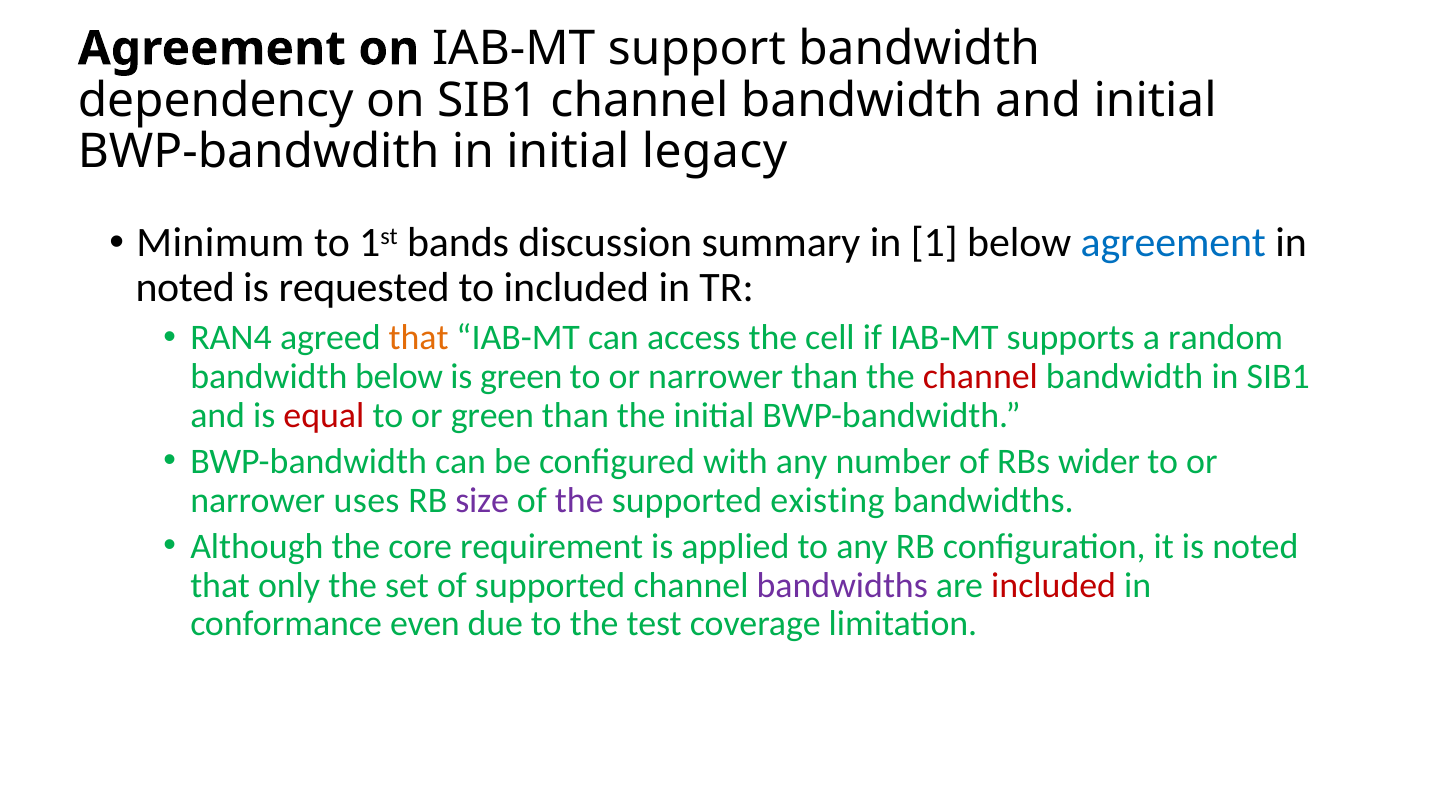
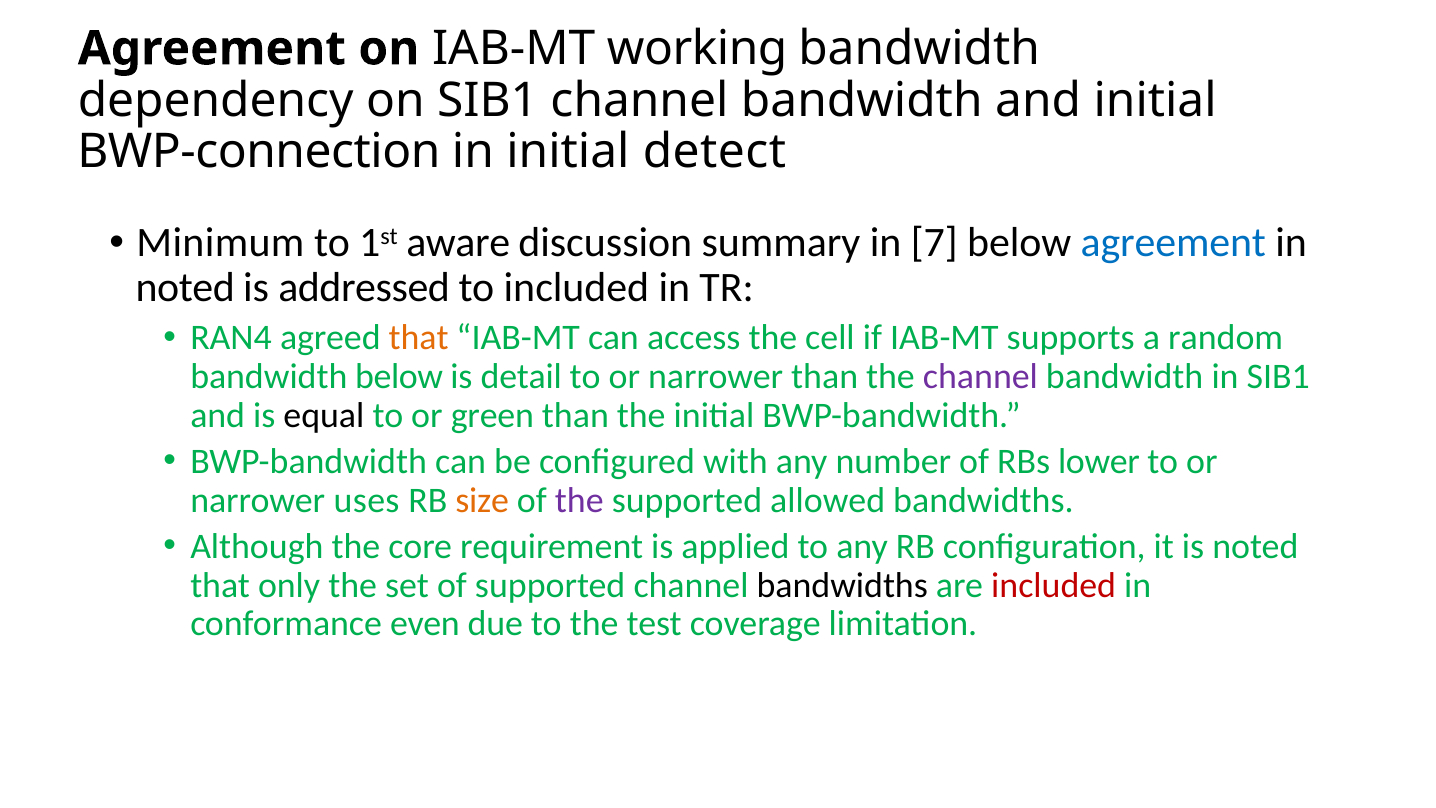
support: support -> working (697, 49)
BWP-bandwdith: BWP-bandwdith -> BWP-connection (259, 152)
legacy: legacy -> detect (715, 152)
bands: bands -> aware (458, 243)
1: 1 -> 7 (934, 243)
requested: requested -> addressed (364, 288)
is green: green -> detail (521, 376)
channel colour: red -> purple (980, 376)
equal colour: red -> black (324, 415)
wider: wider -> lower (1099, 461)
size colour: purple -> orange (482, 500)
existing: existing -> allowed (828, 500)
bandwidths colour: purple -> black (842, 585)
